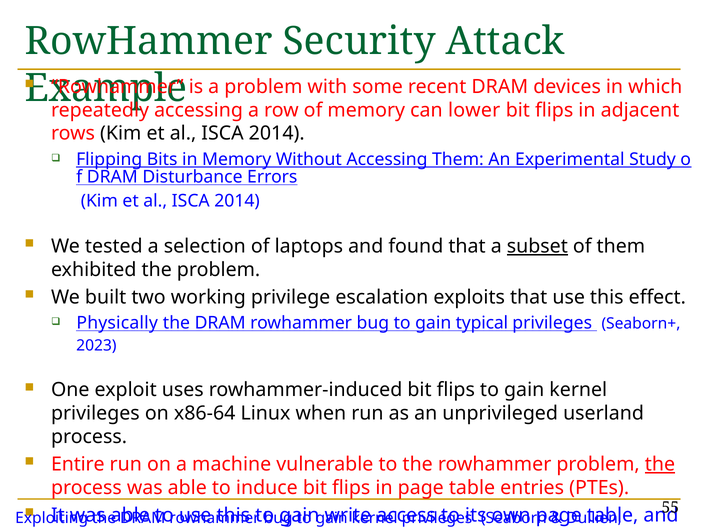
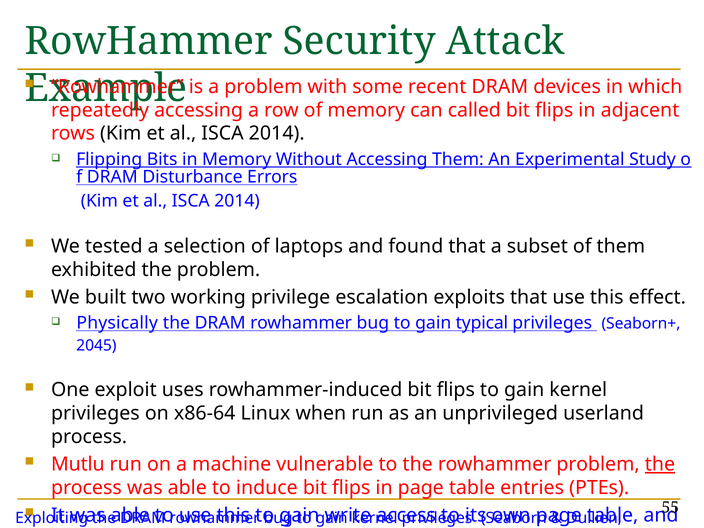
lower: lower -> called (474, 110)
subset underline: present -> none (537, 246)
2023: 2023 -> 2045 (96, 345)
Entire: Entire -> Mutlu (78, 464)
